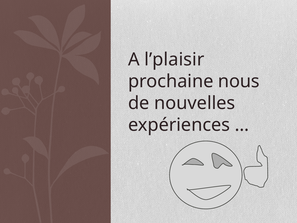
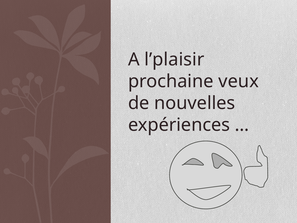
nous: nous -> veux (239, 81)
